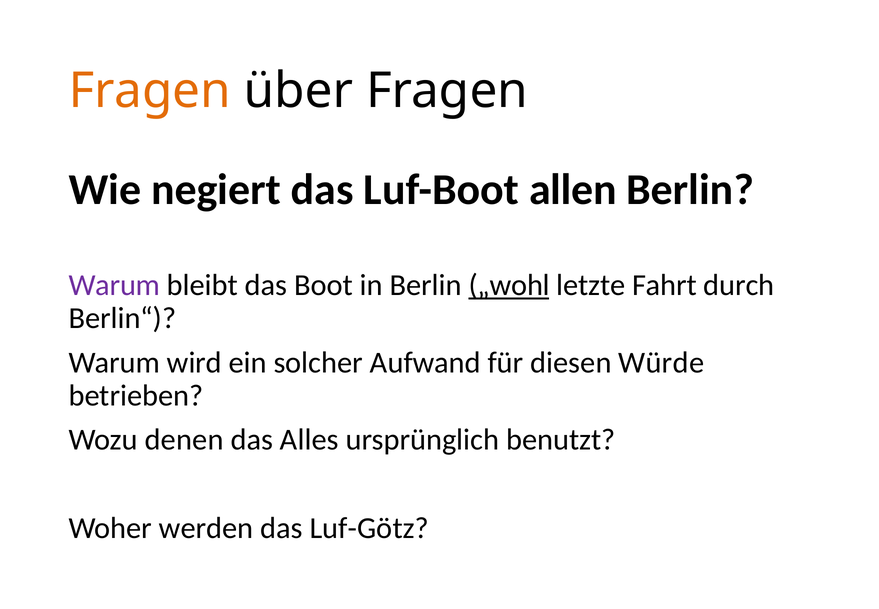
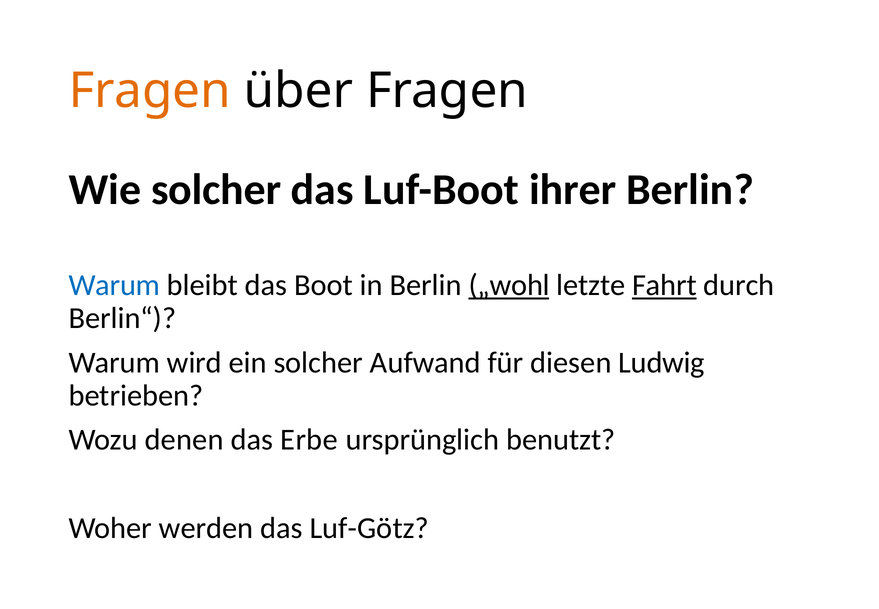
Wie negiert: negiert -> solcher (216, 190)
allen: allen -> ihrer (573, 190)
Warum colour: purple -> blue (114, 285)
Fahrt underline: none -> present (664, 285)
Würde: Würde -> Ludwig (662, 362)
Alles: Alles -> Erbe (309, 439)
